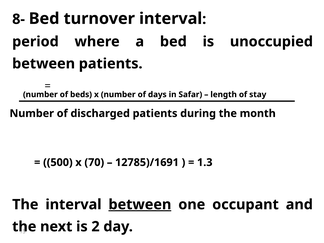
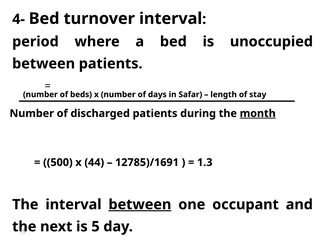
8-: 8- -> 4- (19, 19)
month underline: none -> present (258, 113)
70: 70 -> 44 (94, 162)
2: 2 -> 5 (96, 227)
